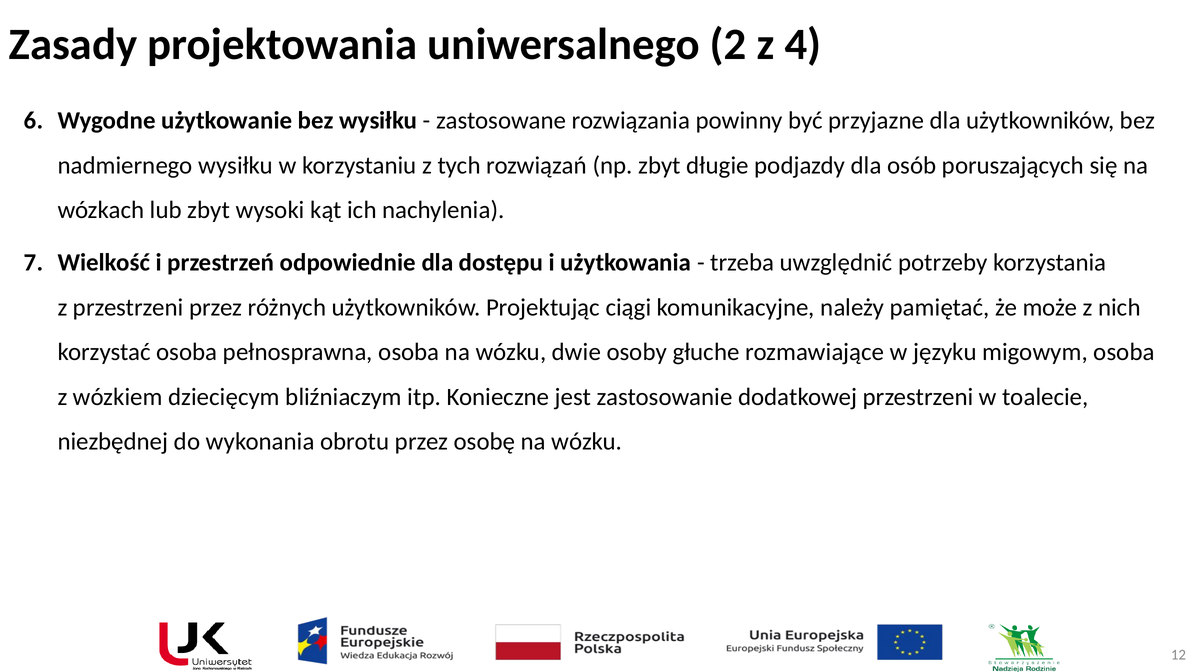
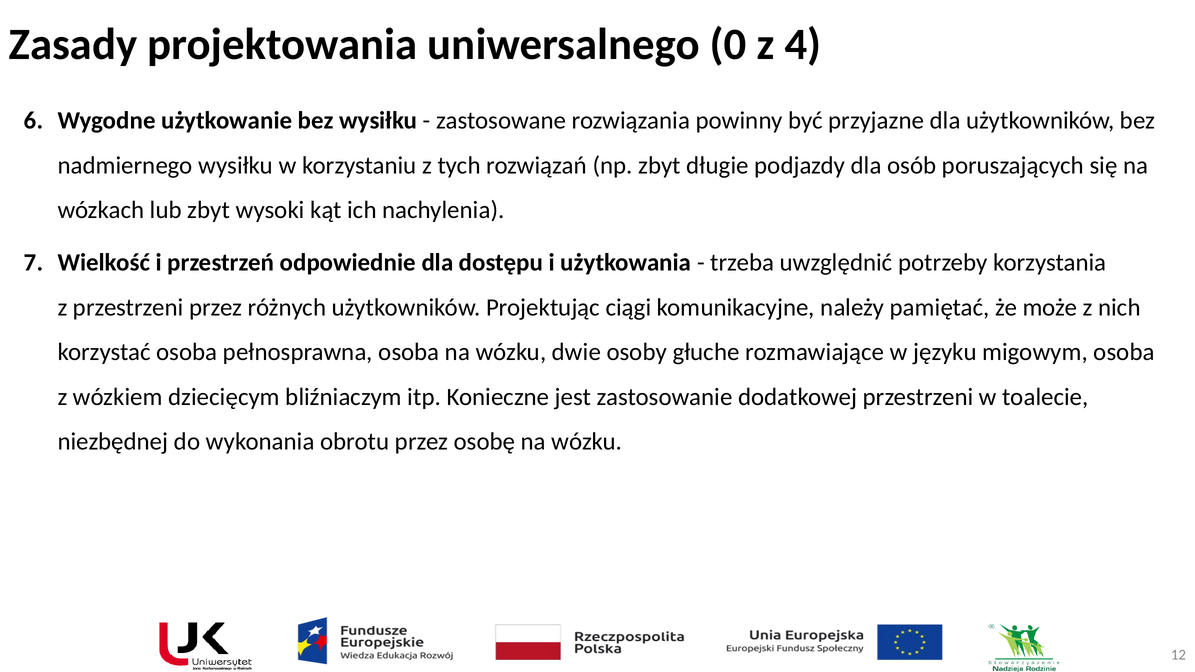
2: 2 -> 0 (728, 44)
